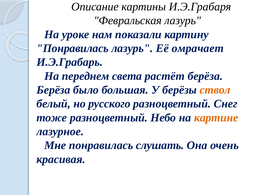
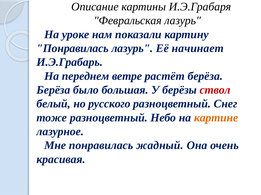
омрачает: омрачает -> начинает (198, 48)
света: света -> ветре (127, 76)
ствол colour: orange -> red (215, 90)
слушать: слушать -> жадный (160, 146)
